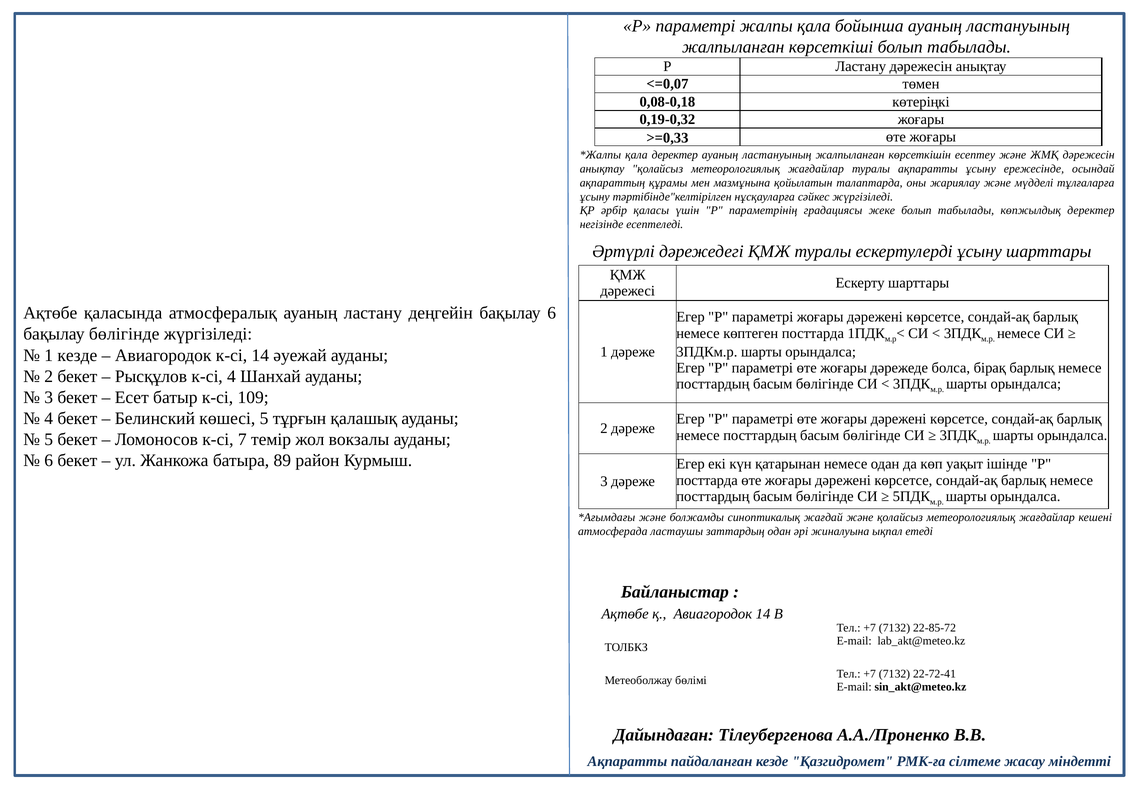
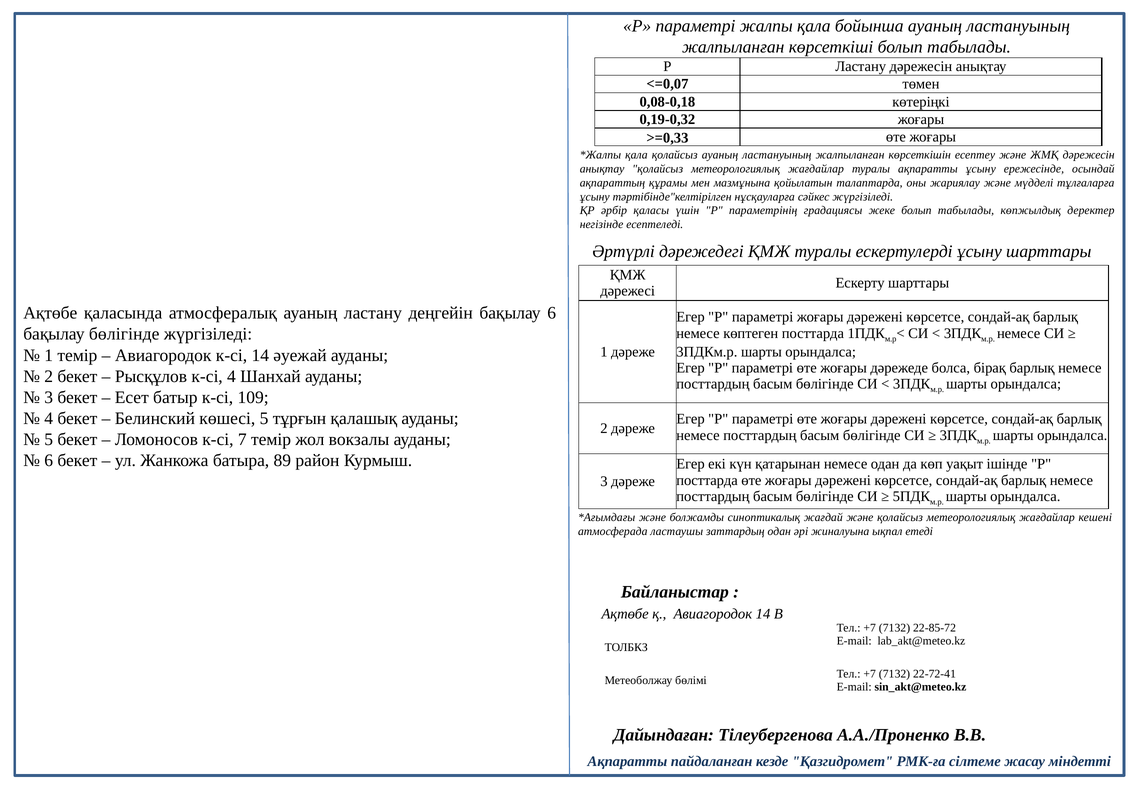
қала деректер: деректер -> қолайсыз (675, 155)
1 кезде: кезде -> темір (77, 355)
